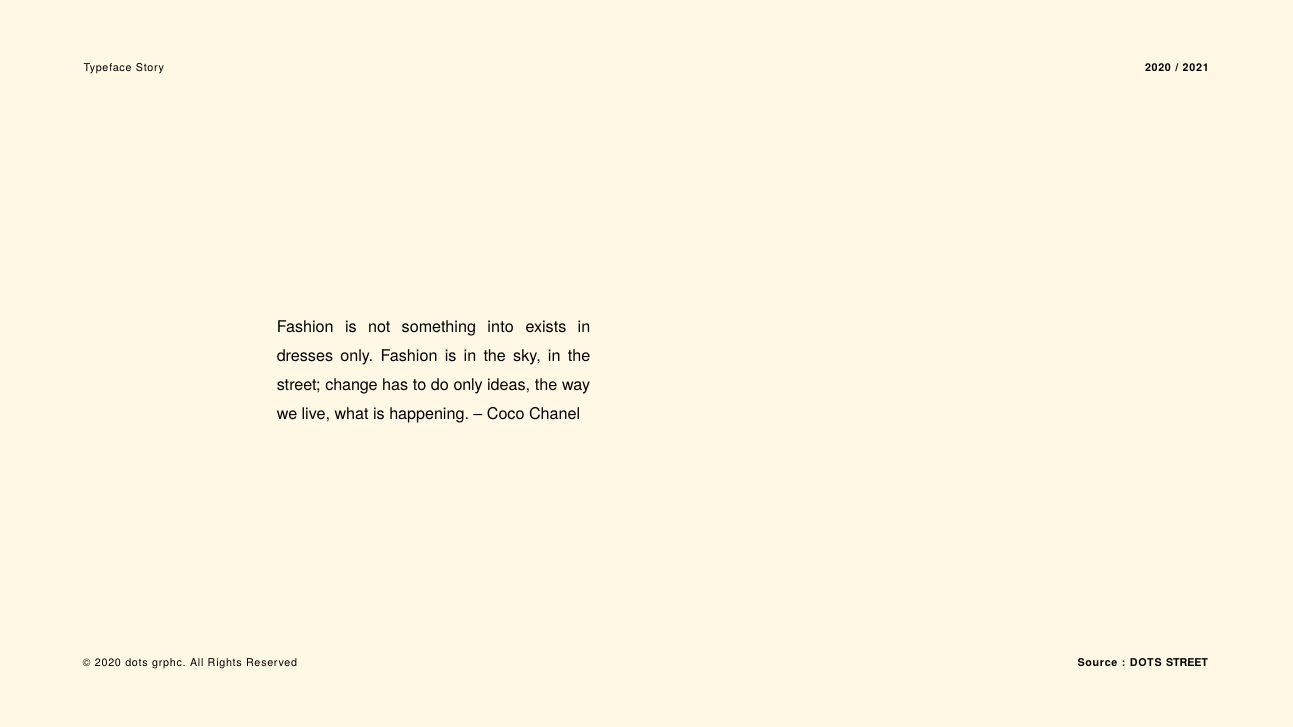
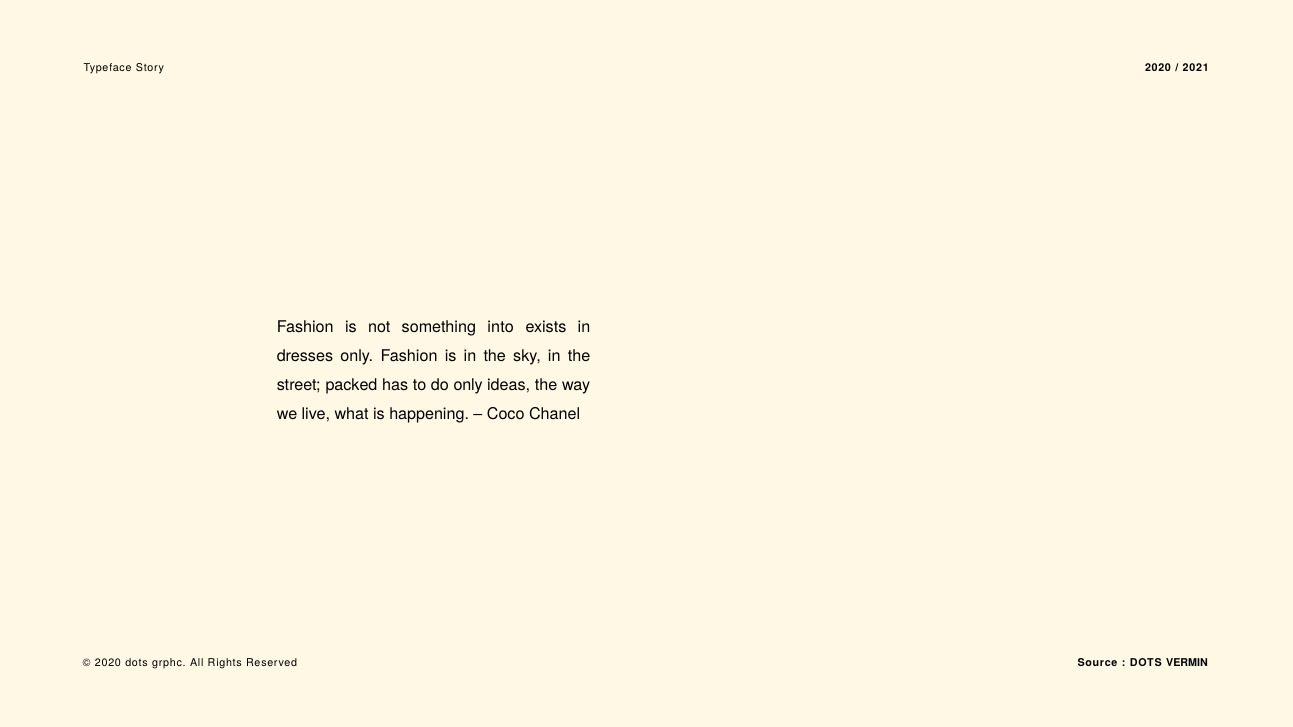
change: change -> packed (351, 385)
DOTS STREET: STREET -> VERMIN (1187, 663)
